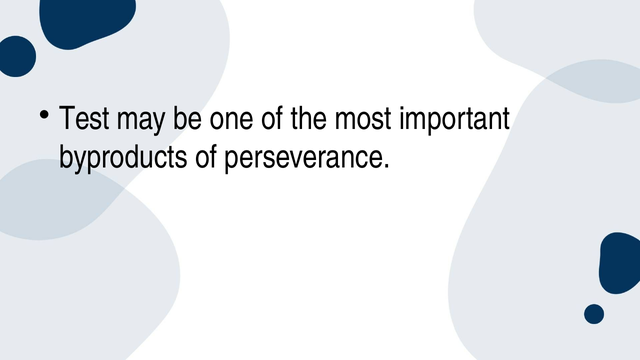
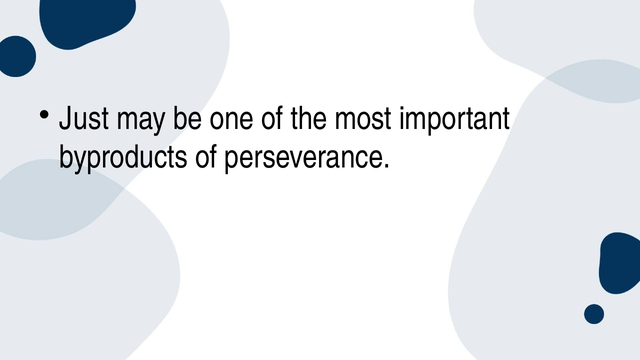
Test: Test -> Just (84, 118)
